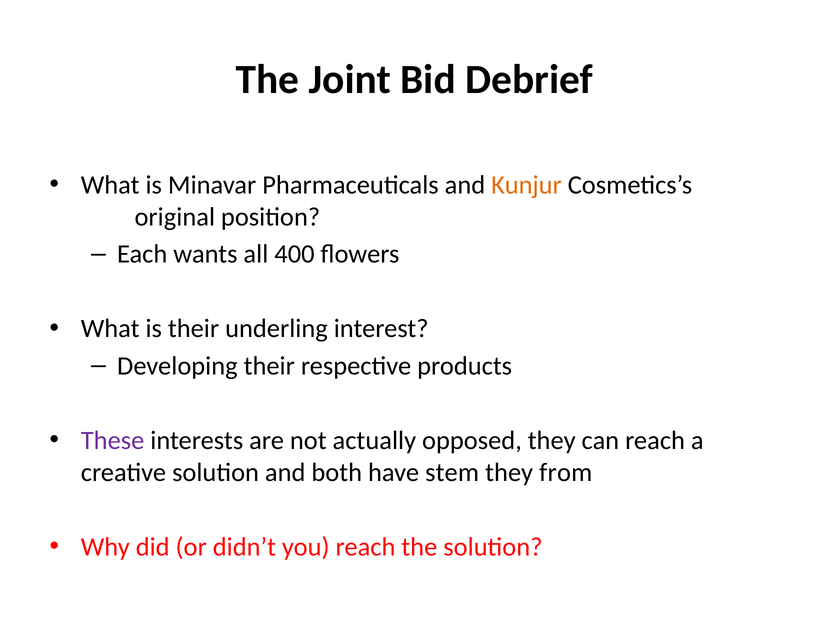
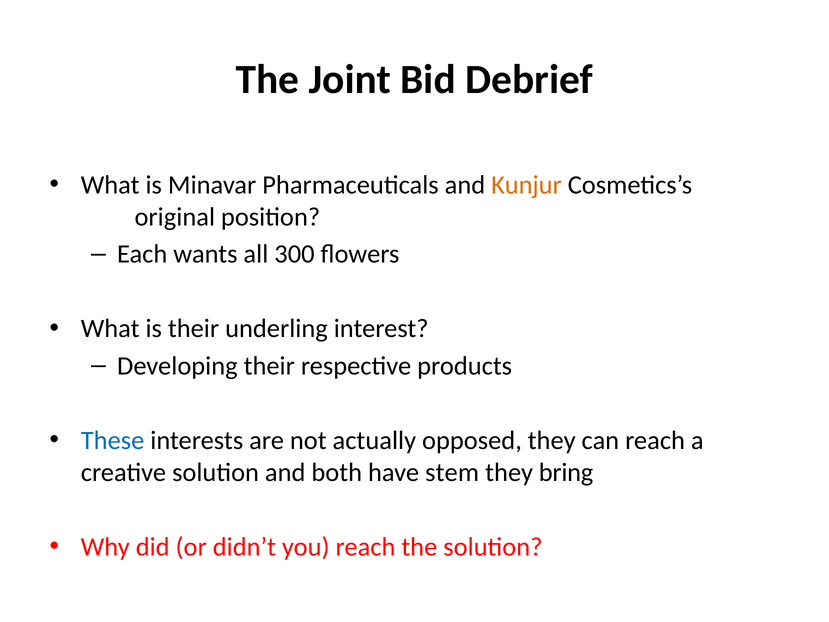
400: 400 -> 300 (294, 254)
These colour: purple -> blue (113, 440)
from: from -> bring (566, 472)
